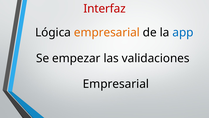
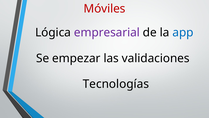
Interfaz: Interfaz -> Móviles (105, 9)
empresarial colour: orange -> purple (107, 32)
Empresarial: Empresarial -> Tecnologías (116, 84)
